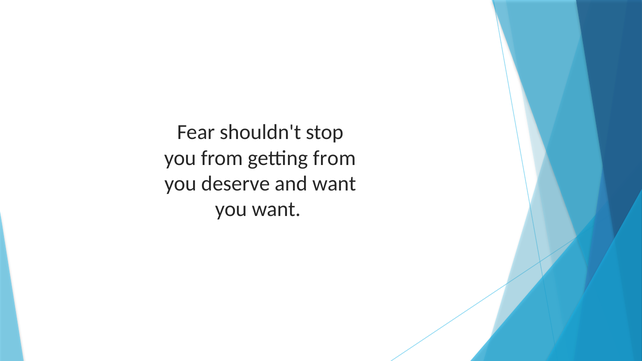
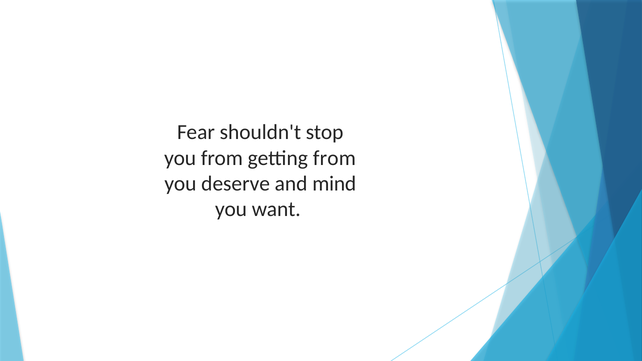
and want: want -> mind (334, 184)
